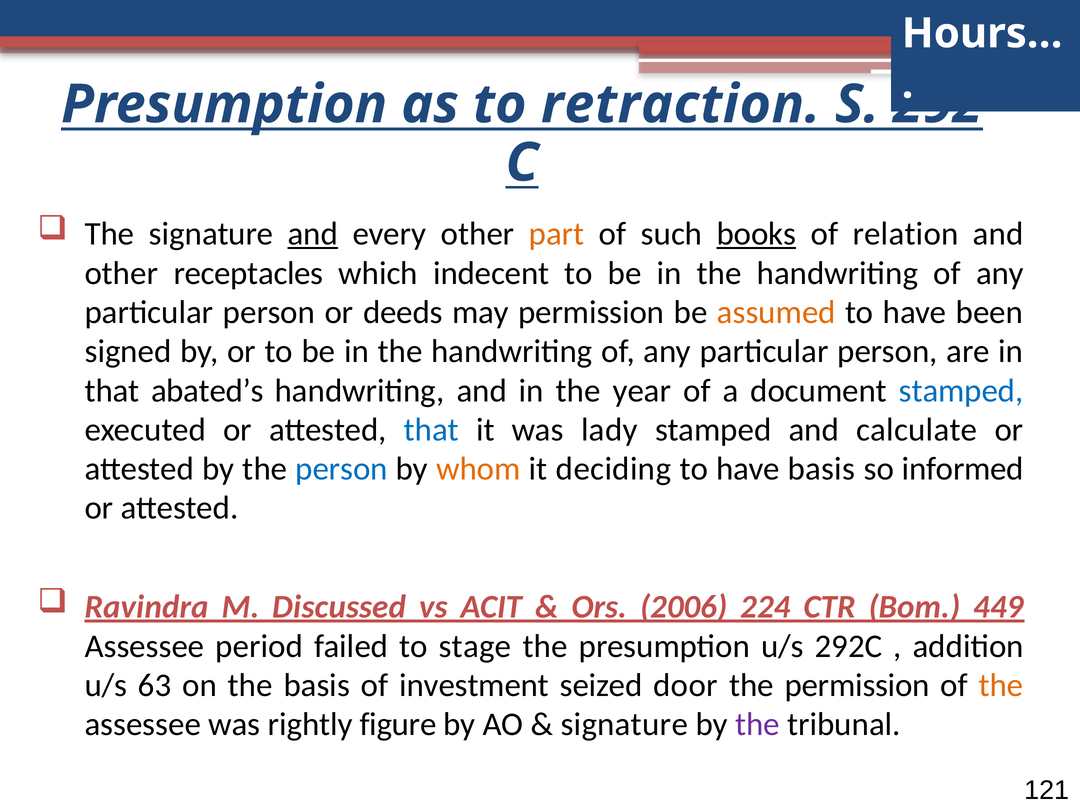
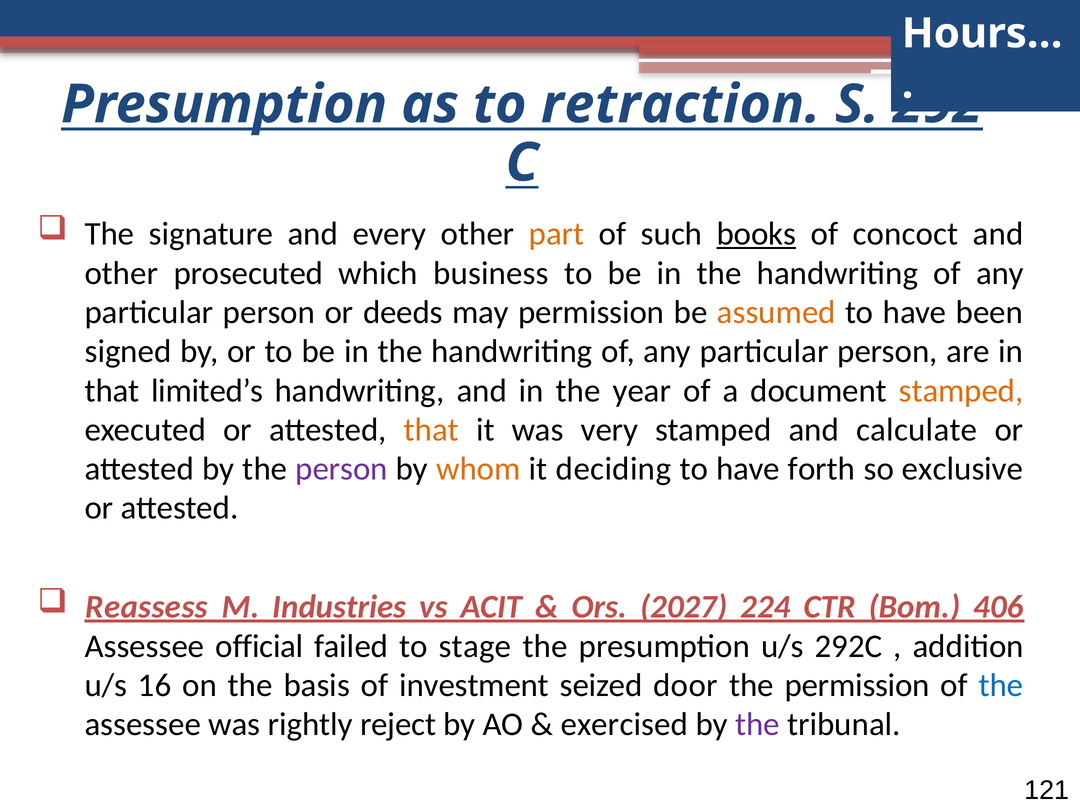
and underline: present -> none (313, 234)
relation: relation -> concoct (906, 234)
receptacles: receptacles -> prosecuted (248, 273)
indecent: indecent -> business (491, 273)
abated’s: abated’s -> limited’s (207, 391)
stamped colour: blue -> orange (961, 391)
that colour: blue -> orange (431, 430)
lady: lady -> very (610, 430)
person colour: blue -> purple (341, 469)
have basis: basis -> forth (822, 469)
informed: informed -> exclusive (963, 469)
Ravindra: Ravindra -> Reassess (147, 607)
Discussed: Discussed -> Industries (339, 607)
2006: 2006 -> 2027 (684, 607)
449: 449 -> 406 (998, 607)
period: period -> official (259, 646)
63: 63 -> 16 (155, 685)
the colour: orange -> blue (1001, 685)
figure: figure -> reject (398, 724)
signature: signature -> exercised (624, 724)
